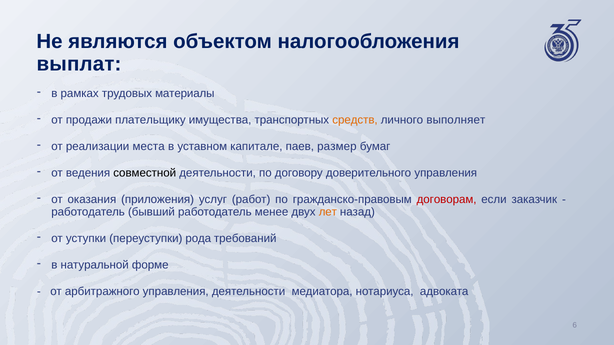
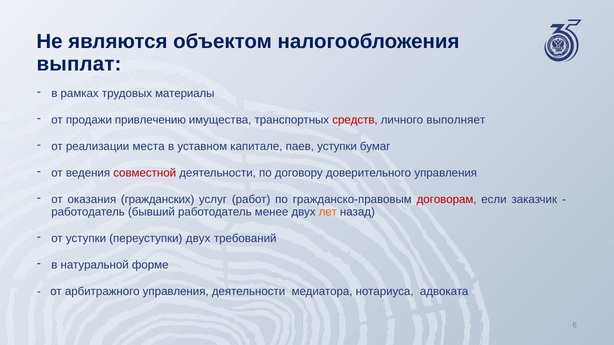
плательщику: плательщику -> привлечению (150, 120)
средств colour: orange -> red (355, 120)
паев размер: размер -> уступки (337, 147)
совместной colour: black -> red (145, 173)
приложения: приложения -> гражданских (158, 200)
переуступки рода: рода -> двух (198, 239)
